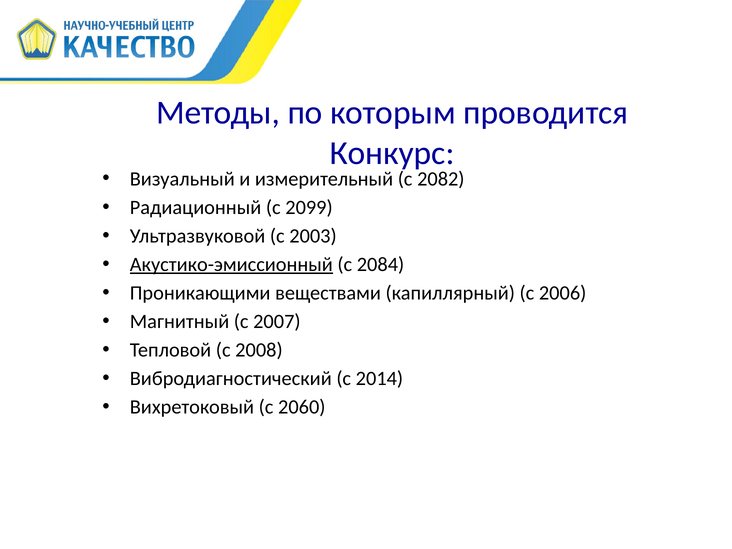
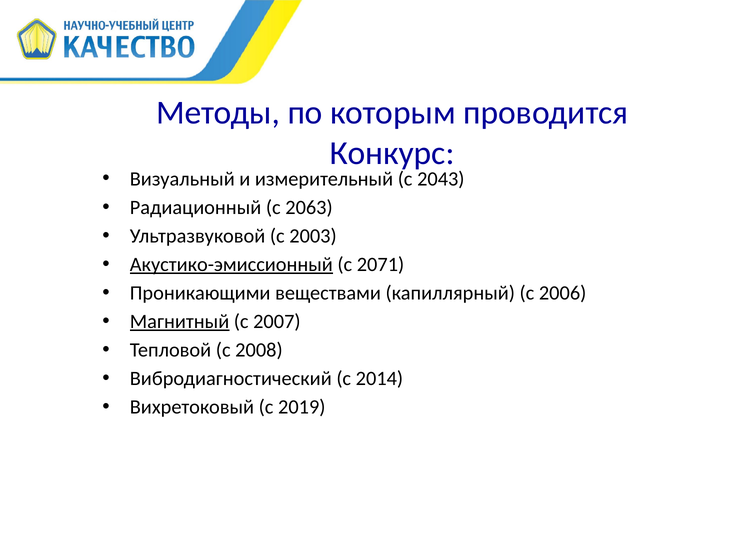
2082: 2082 -> 2043 (441, 179)
2099: 2099 -> 2063 (309, 207)
2084: 2084 -> 2071 (381, 264)
Магнитный underline: none -> present (180, 321)
2060: 2060 -> 2019 (302, 407)
